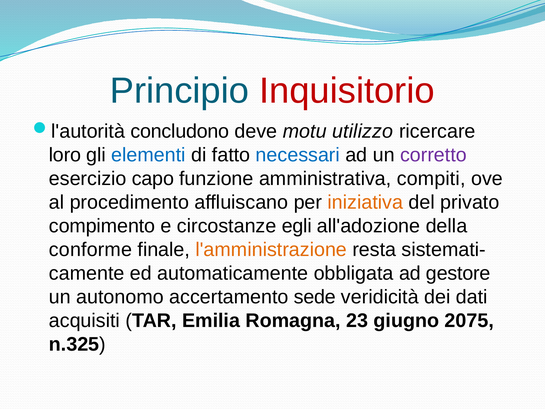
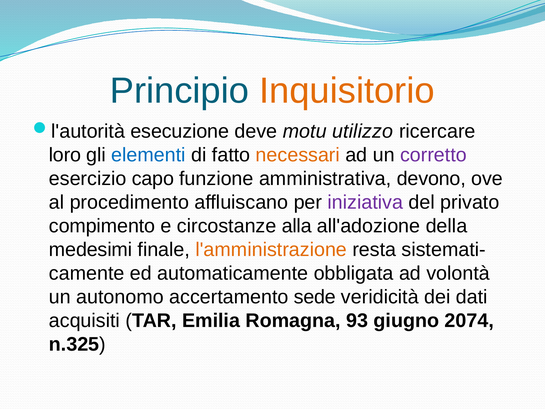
Inquisitorio colour: red -> orange (347, 91)
concludono: concludono -> esecuzione (180, 131)
necessari colour: blue -> orange (298, 155)
compiti: compiti -> devono (431, 179)
iniziativa colour: orange -> purple (365, 202)
egli: egli -> alla (297, 226)
conforme: conforme -> medesimi (91, 250)
gestore: gestore -> volontà (458, 273)
23: 23 -> 93 (357, 321)
2075: 2075 -> 2074 (469, 321)
